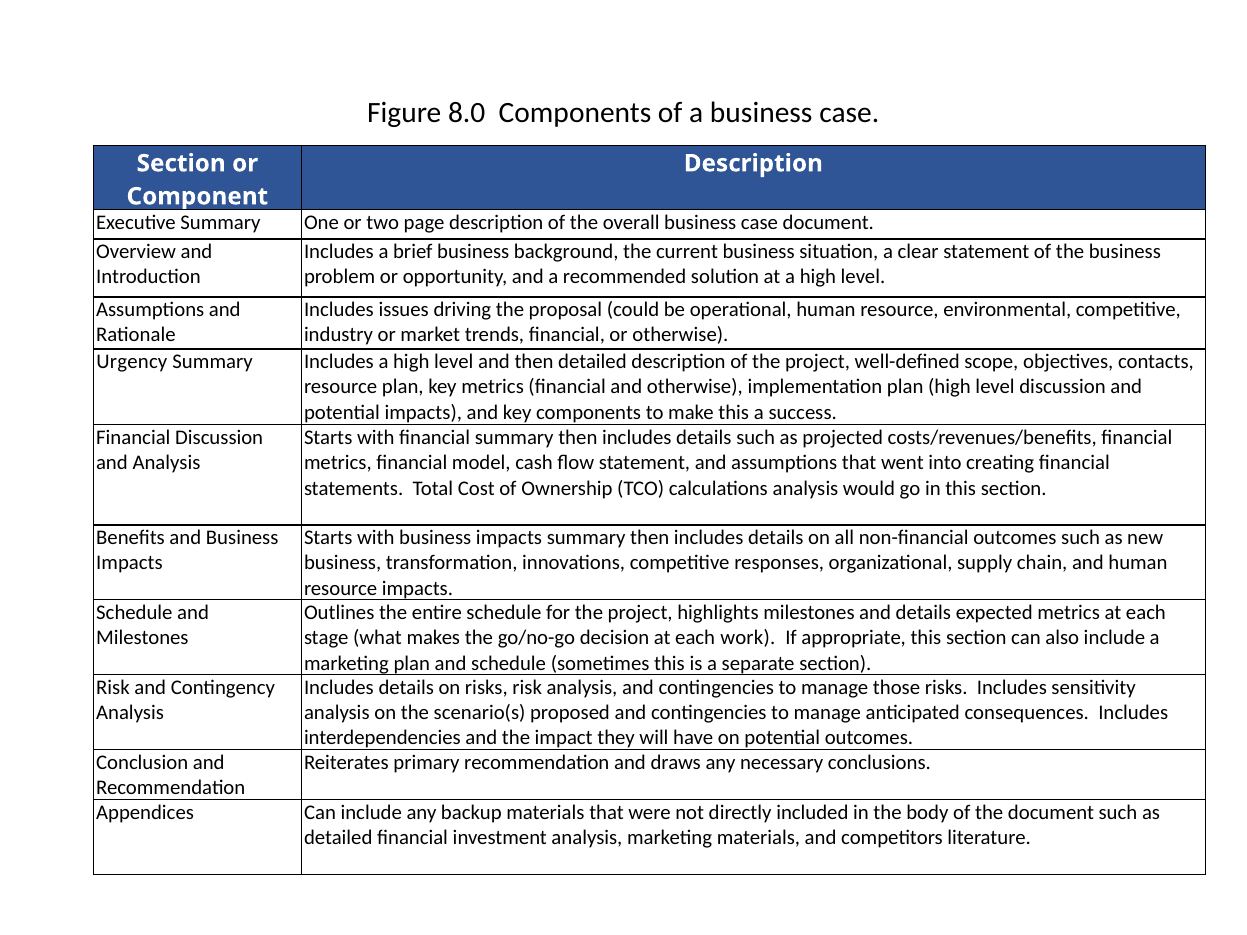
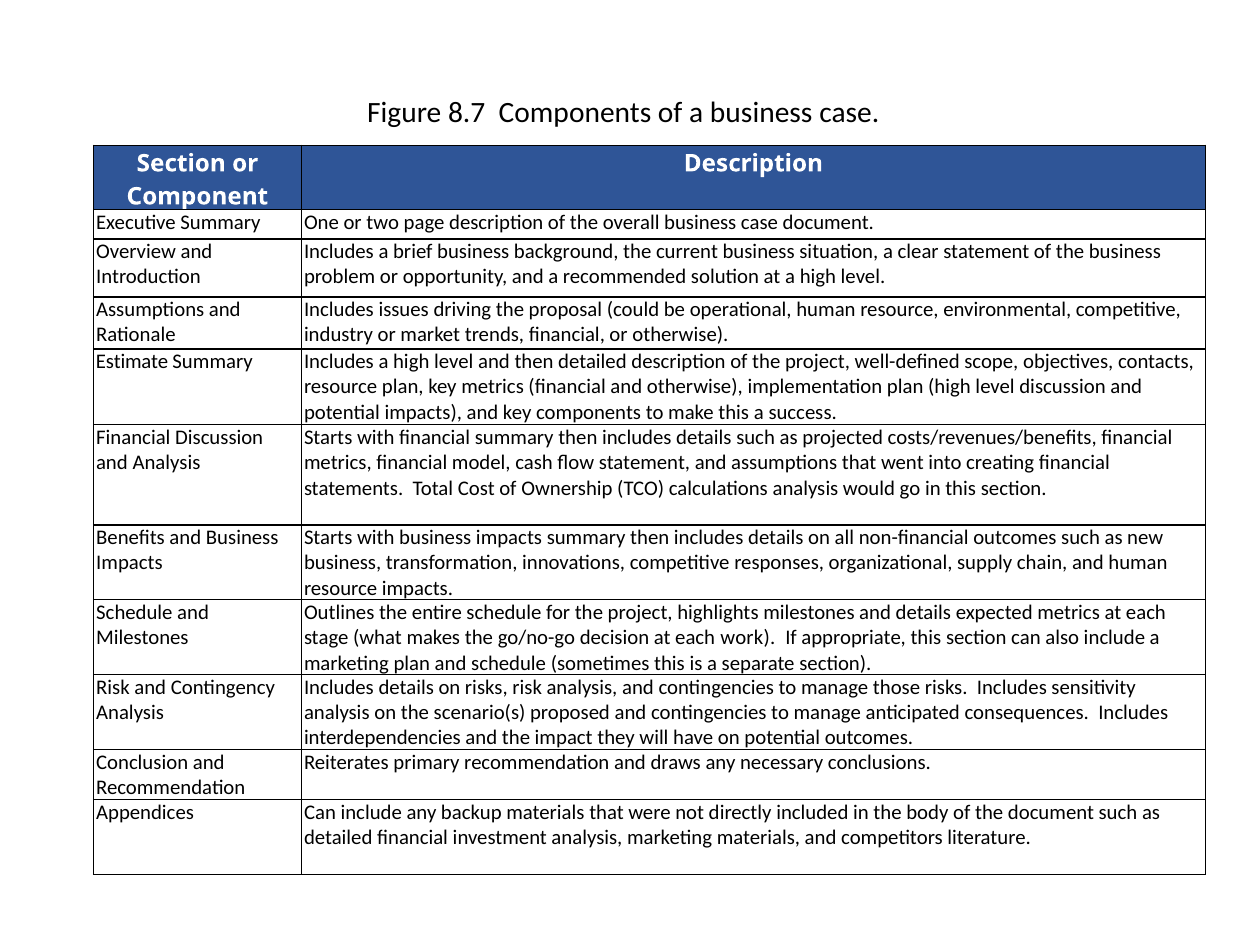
8.0: 8.0 -> 8.7 (467, 113)
Urgency: Urgency -> Estimate (132, 362)
